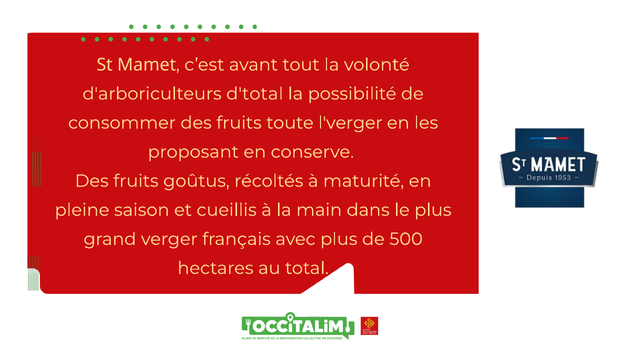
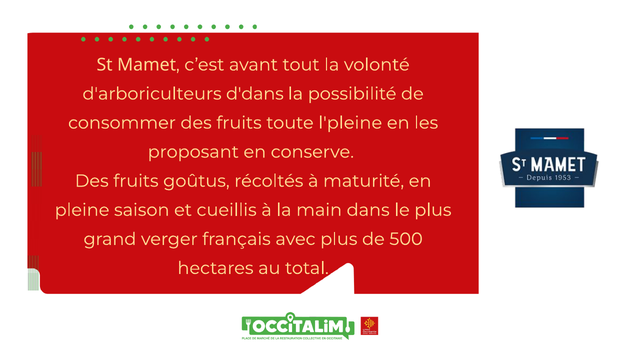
d'total: d'total -> d'dans (255, 94)
l'verger: l'verger -> l'pleine (350, 123)
